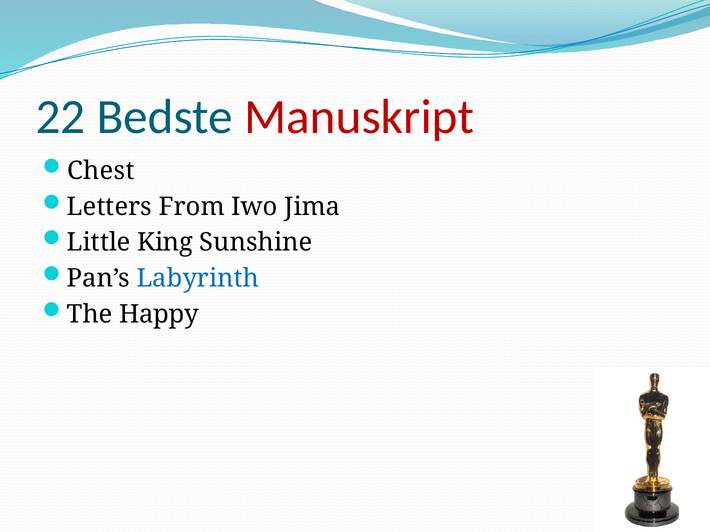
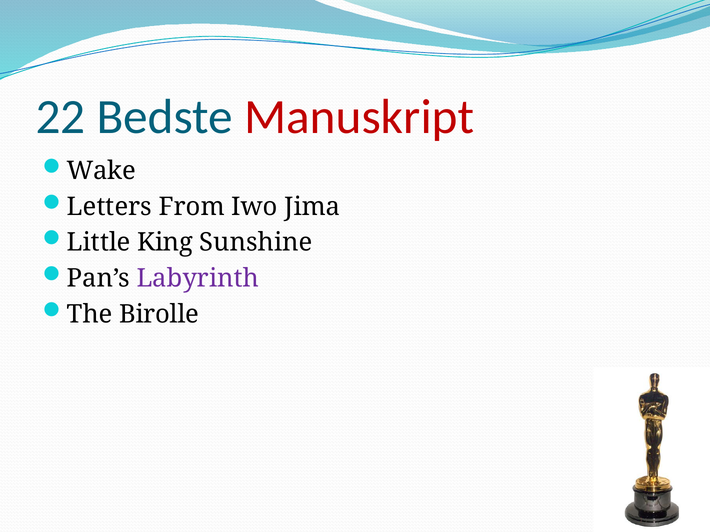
Chest: Chest -> Wake (101, 171)
Labyrinth colour: blue -> purple (198, 279)
Happy: Happy -> Birolle (159, 314)
